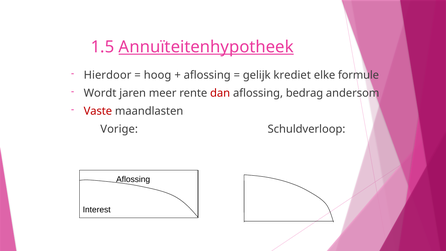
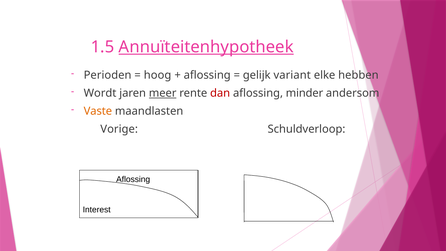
Hierdoor: Hierdoor -> Perioden (108, 75)
krediet: krediet -> variant (292, 75)
formule: formule -> hebben (358, 75)
meer underline: none -> present (163, 93)
bedrag: bedrag -> minder (304, 93)
Vaste colour: red -> orange (98, 111)
